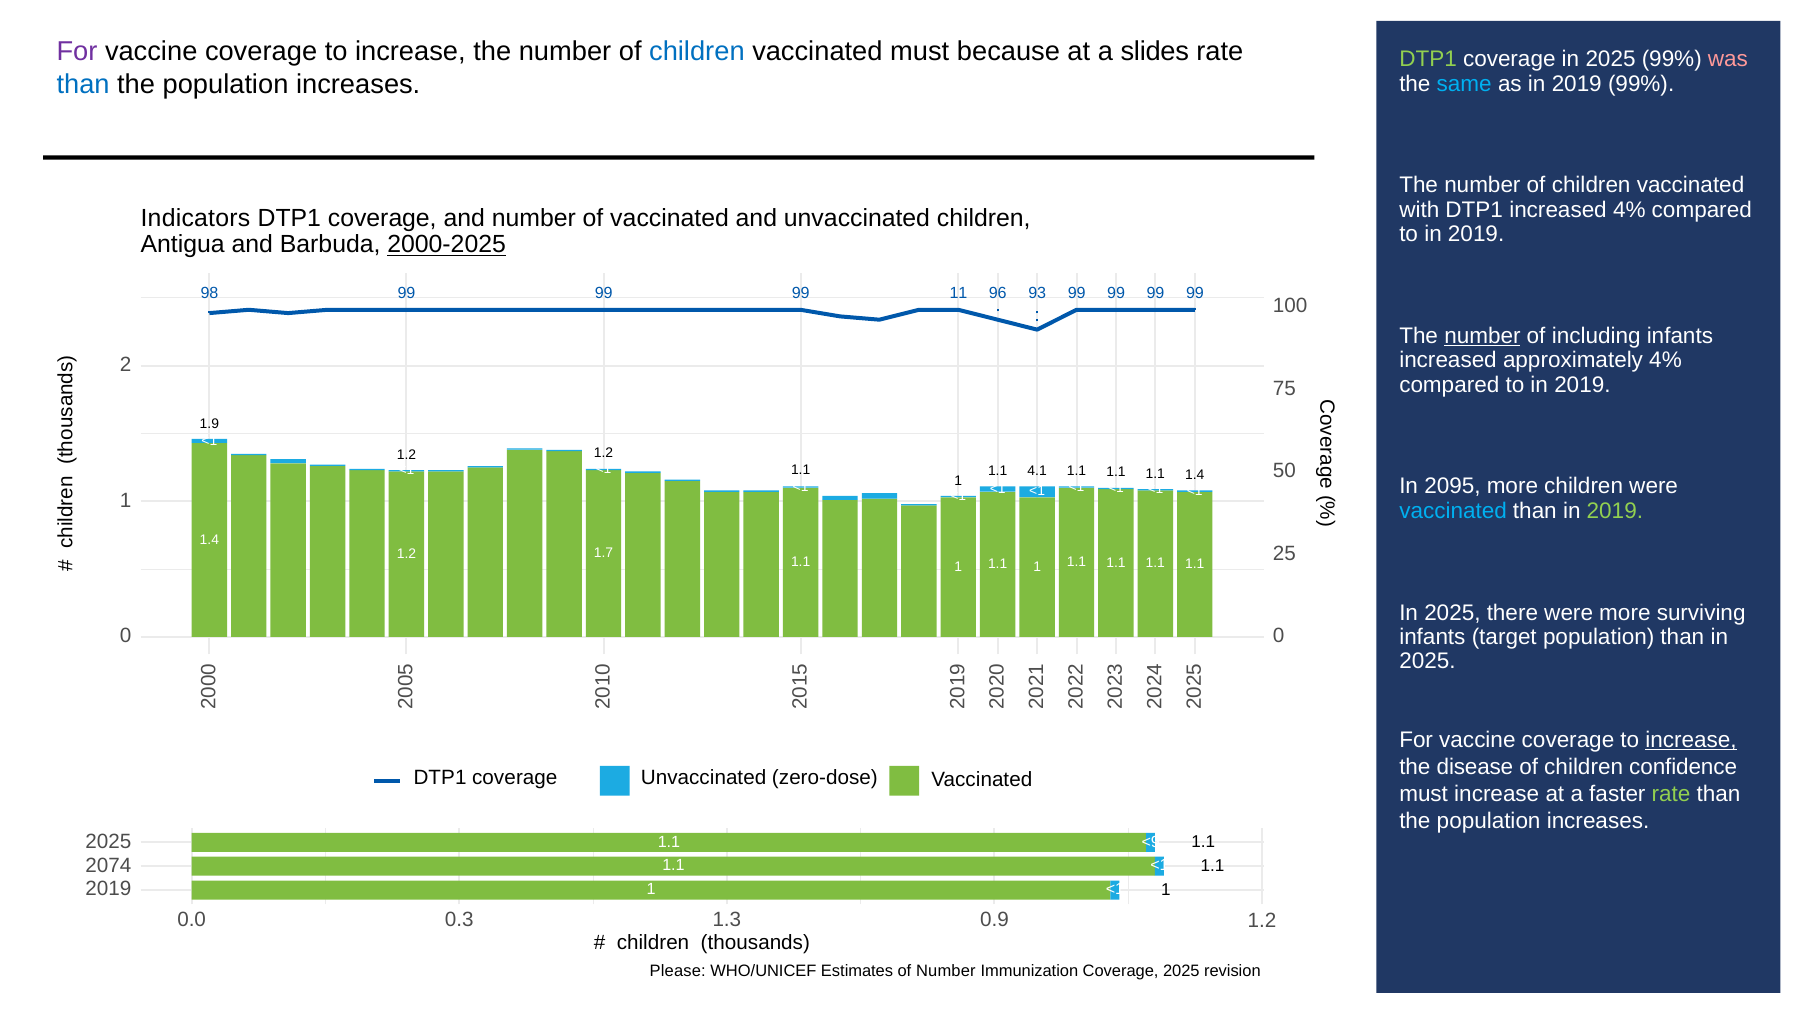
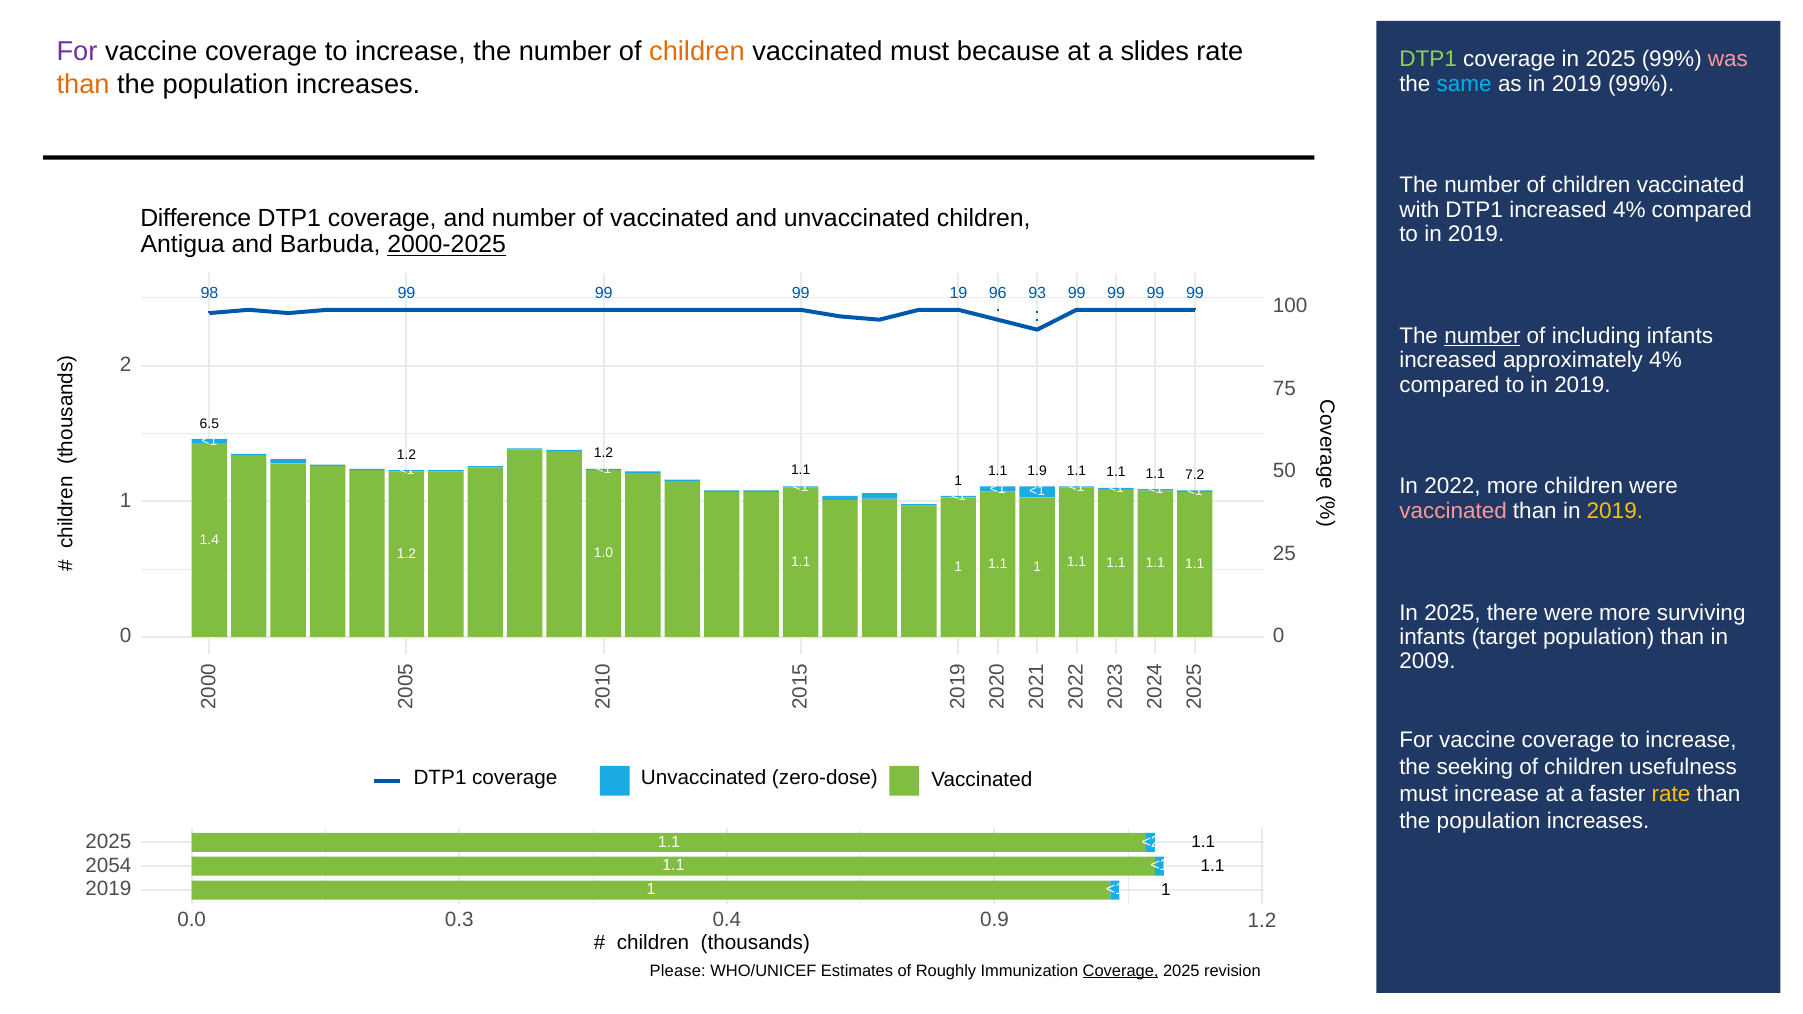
children colour: blue -> orange (697, 52)
than colour: blue -> orange (83, 85)
Indicators: Indicators -> Difference (196, 218)
11: 11 -> 19 (958, 293)
1.9: 1.9 -> 6.5 (209, 424)
4.1: 4.1 -> 1.9 (1037, 471)
1.1 1.4: 1.4 -> 7.2 (1195, 475)
2095: 2095 -> 2022 (1452, 487)
vaccinated colour: light blue -> pink (1453, 511)
2019 colour: light green -> yellow (1615, 511)
1.7: 1.7 -> 1.0 (604, 553)
2025: 2025 -> 2009 (1427, 661)
increase underline: present -> none (1691, 740)
disease: disease -> seeking (1475, 767)
confidence: confidence -> usefulness (1683, 767)
rate colour: light green -> yellow (1671, 794)
<9: <9 -> <2 (1151, 842)
2074: 2074 -> 2054 (108, 865)
1.3: 1.3 -> 0.4 (727, 920)
of Number: Number -> Roughly (946, 971)
Coverage underline: none -> present (1121, 971)
